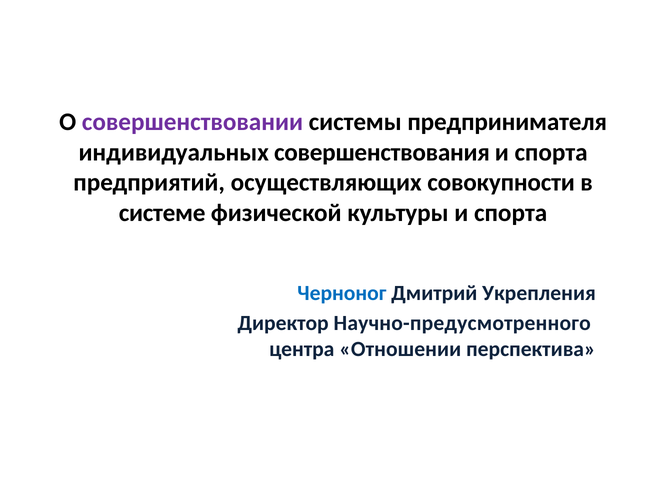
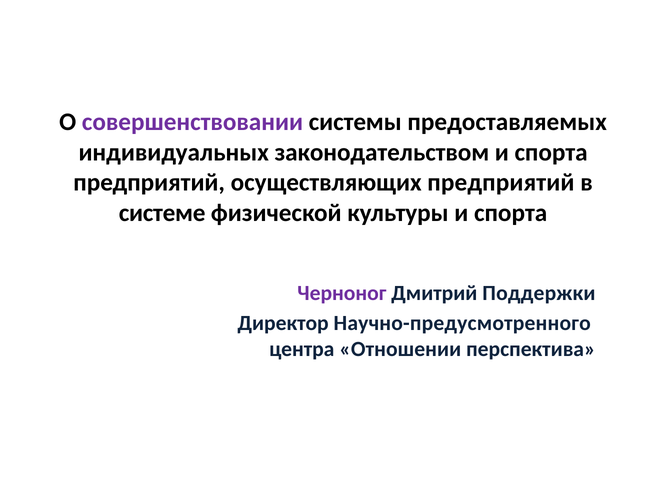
предпринимателя: предпринимателя -> предоставляемых (507, 122)
совершенствования: совершенствования -> законодательством (382, 152)
осуществляющих совокупности: совокупности -> предприятий (501, 182)
Черноног colour: blue -> purple (342, 293)
Укрепления: Укрепления -> Поддержки (539, 293)
